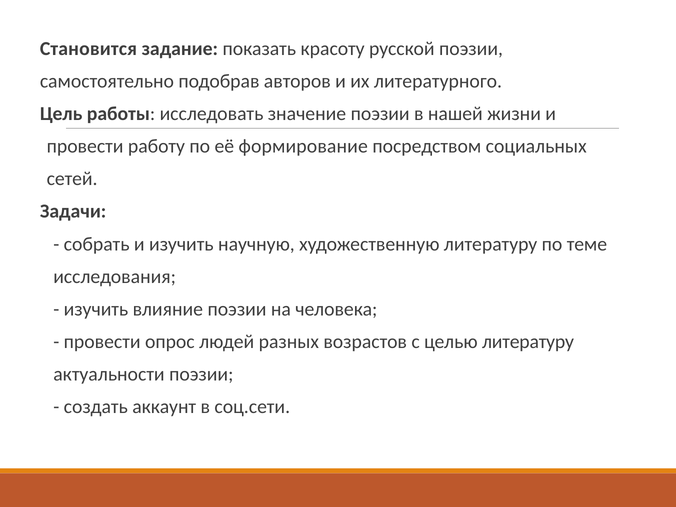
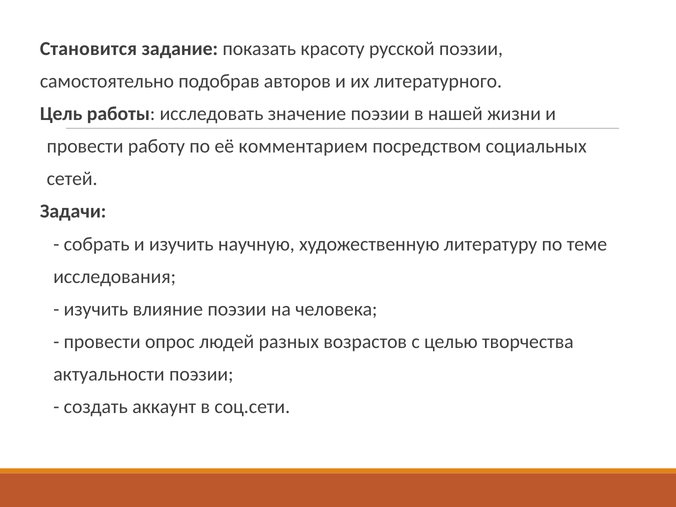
формирование: формирование -> комментарием (303, 146)
целью литературу: литературу -> творчества (528, 342)
